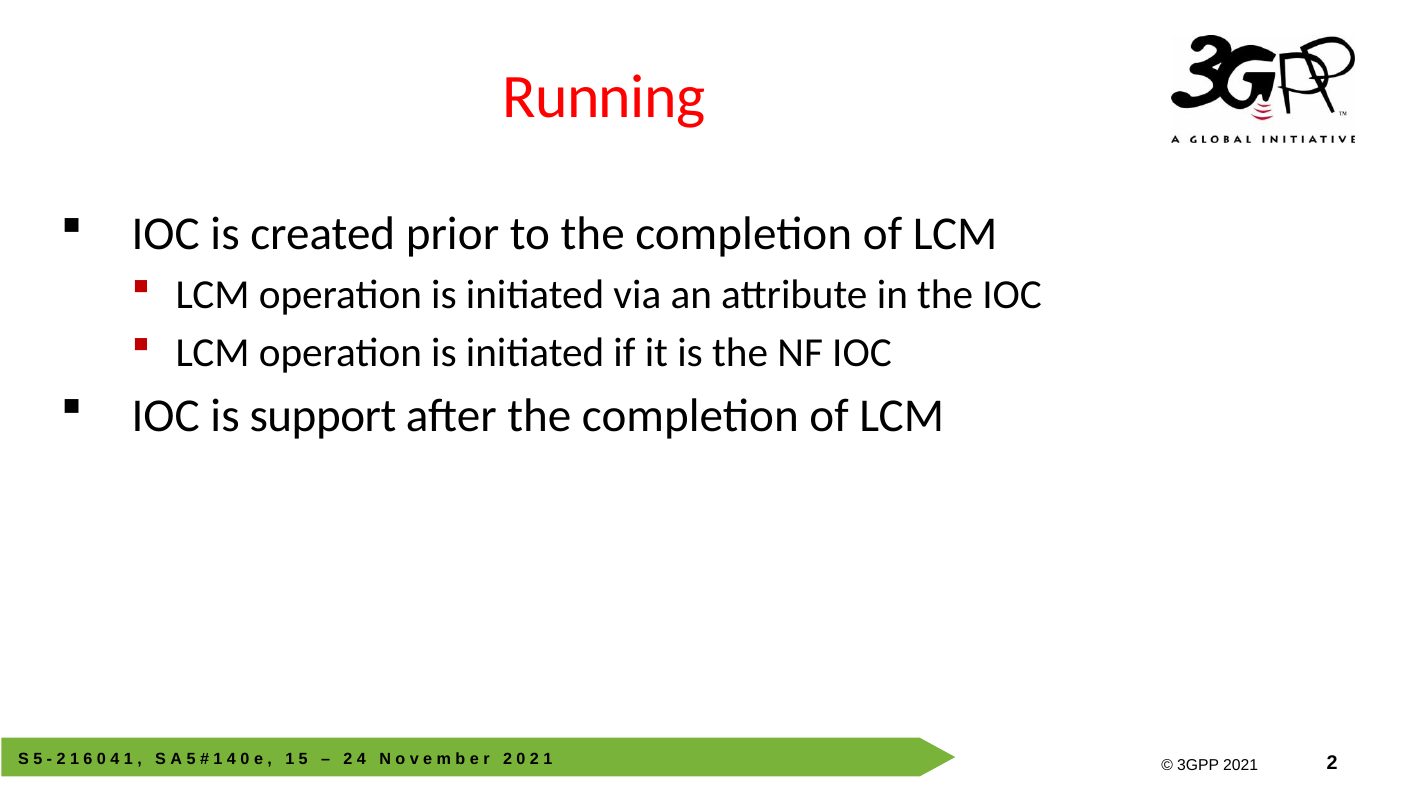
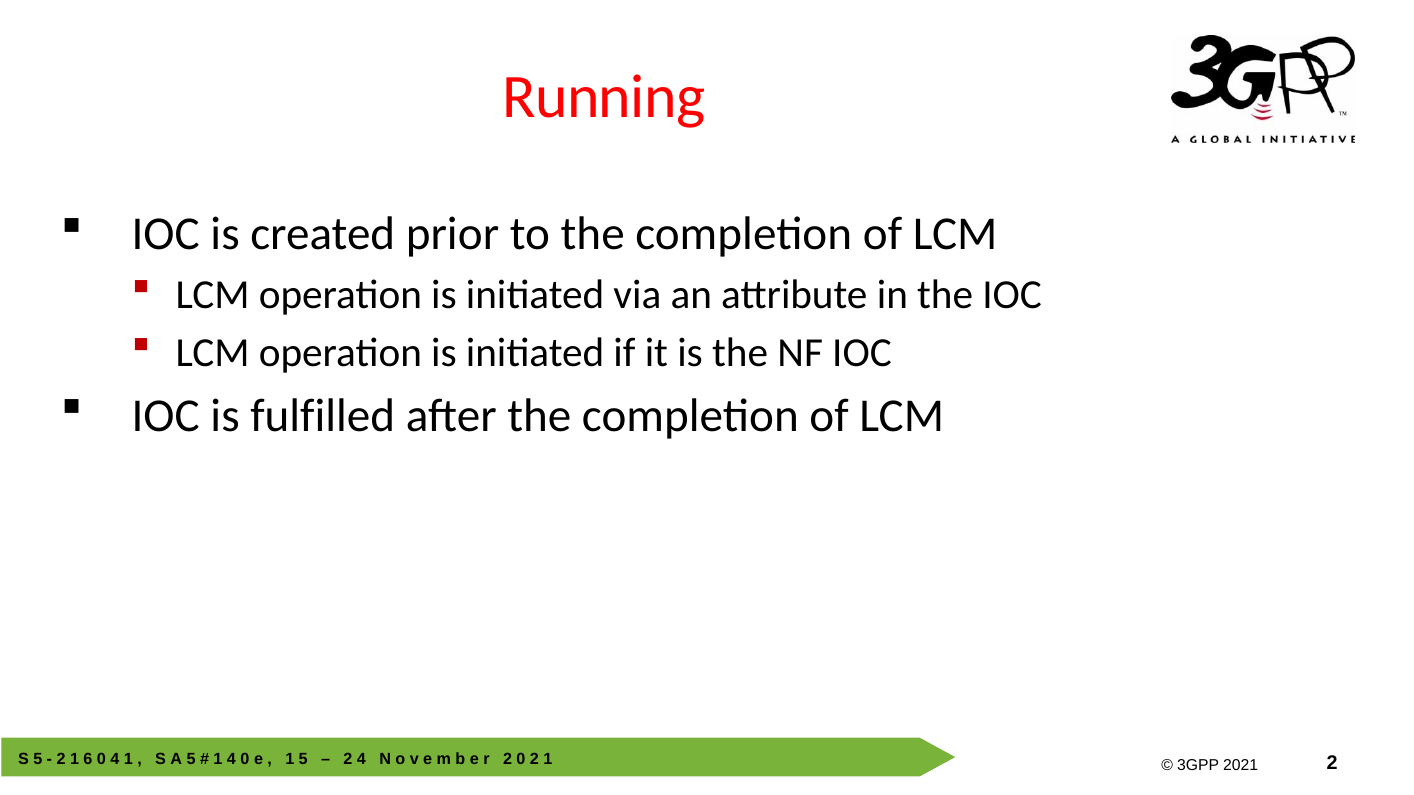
support: support -> fulfilled (323, 416)
